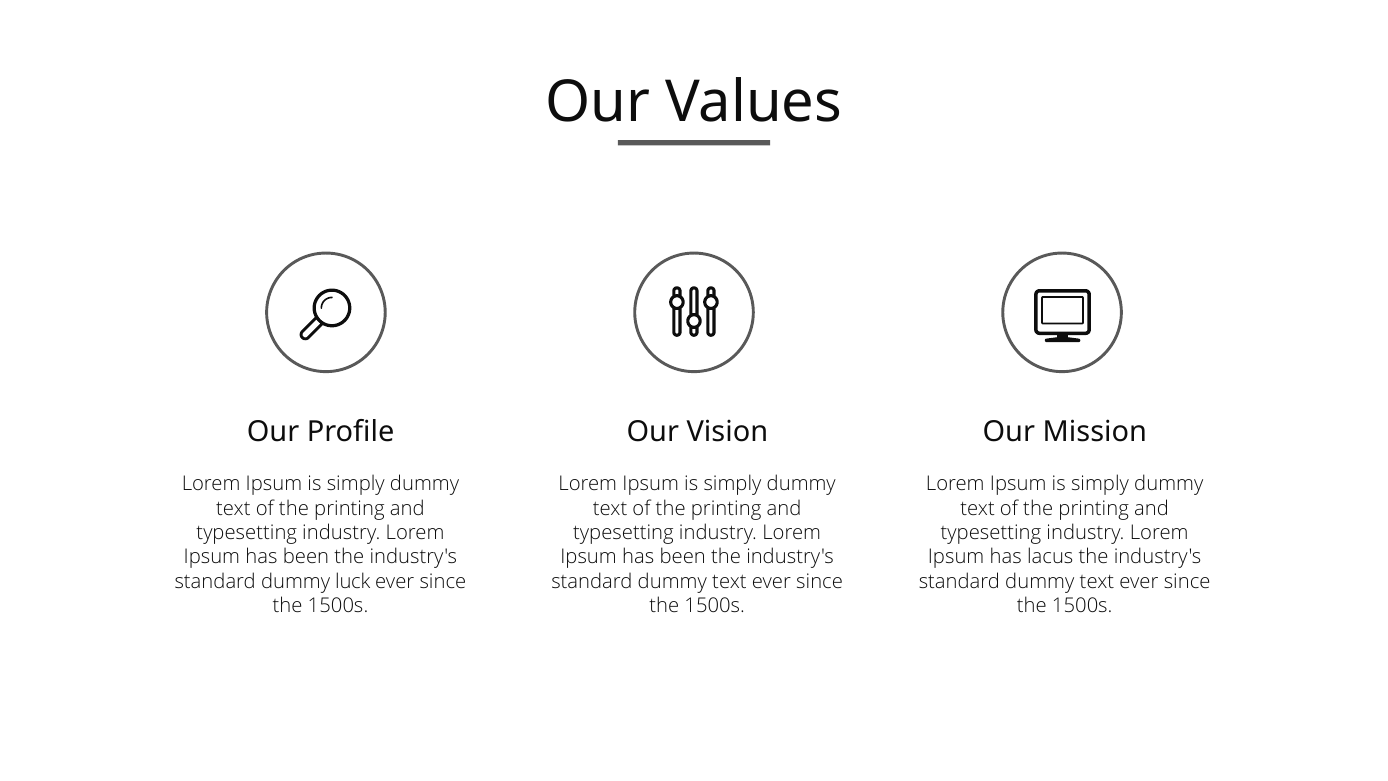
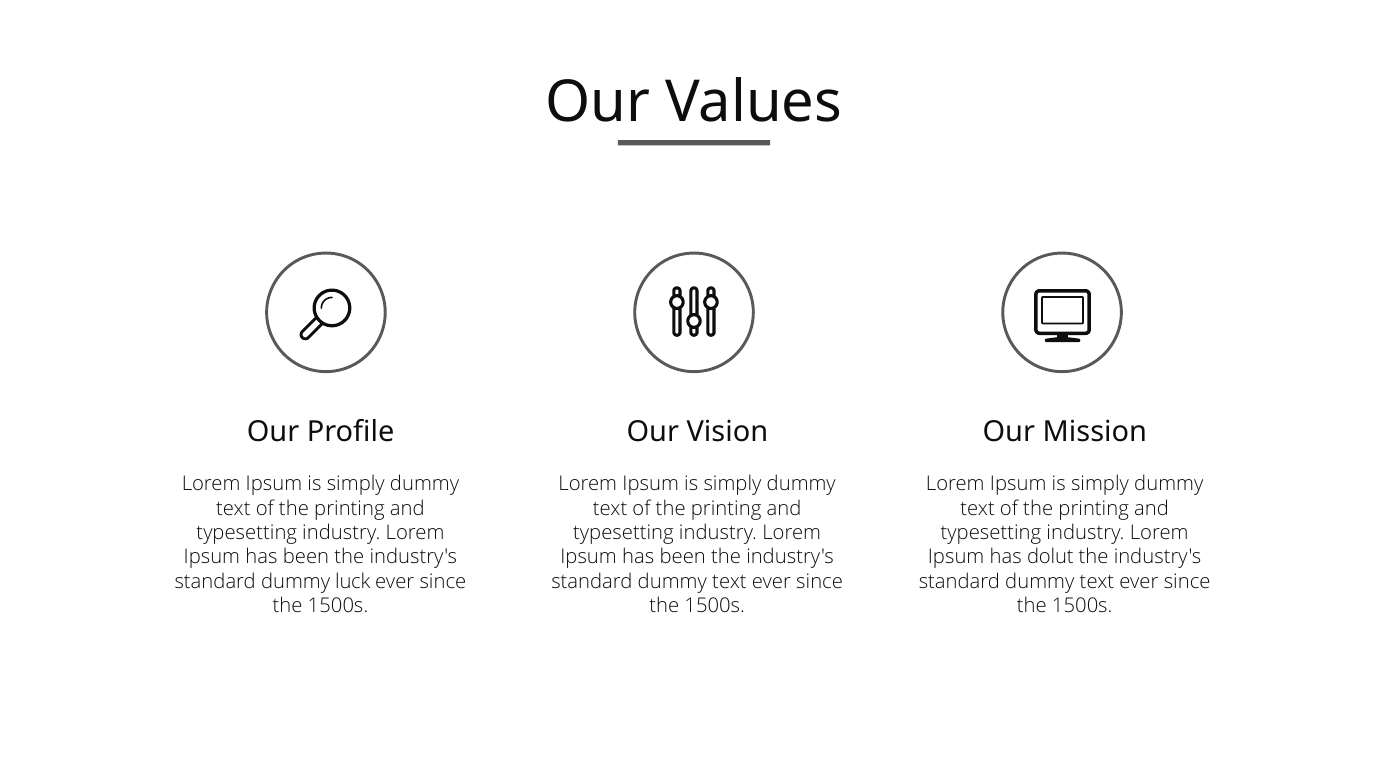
lacus: lacus -> dolut (1050, 557)
